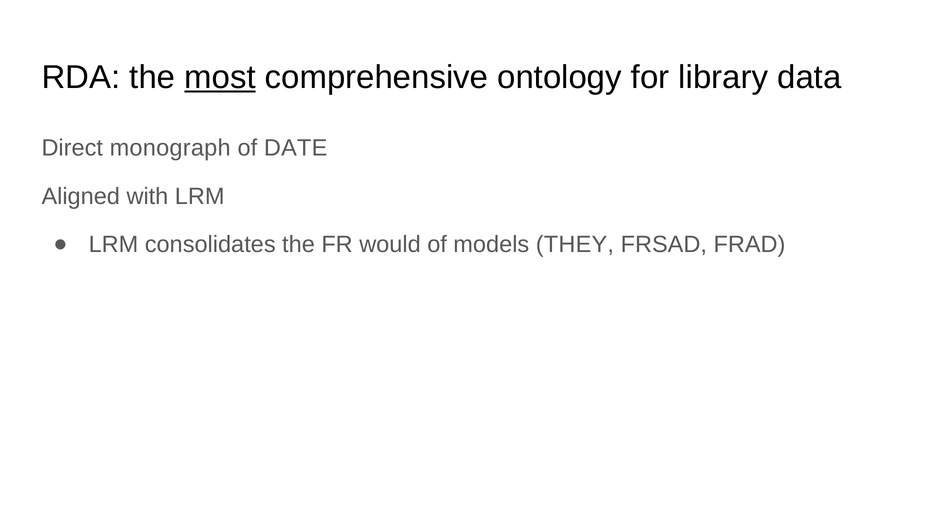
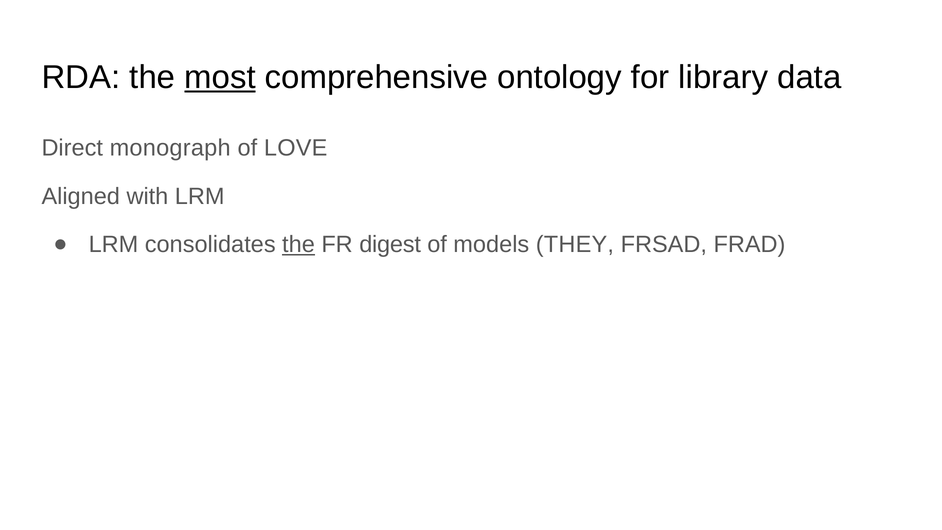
DATE: DATE -> LOVE (296, 148)
the underline: none -> present (298, 244)
would: would -> digest (390, 244)
